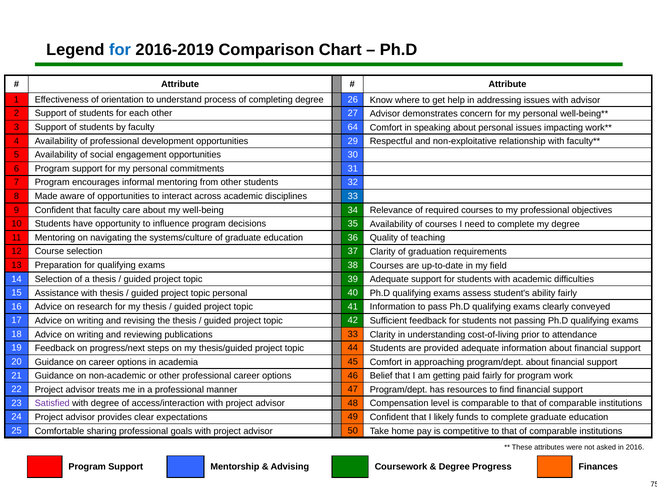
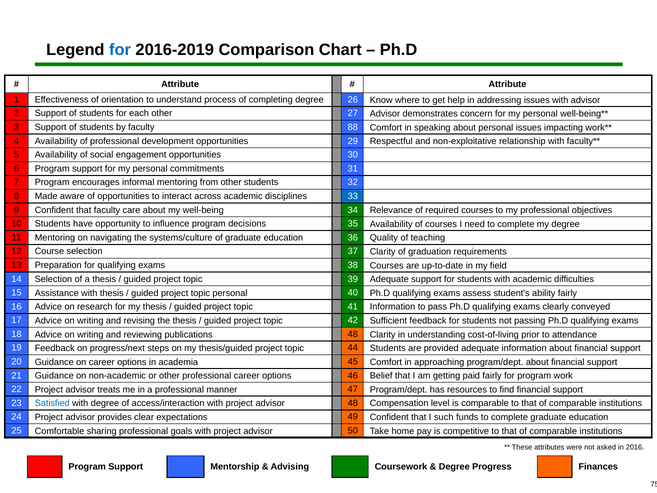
64: 64 -> 88 (353, 127)
publications 33: 33 -> 48 (353, 334)
Satisfied colour: purple -> blue (52, 403)
likely: likely -> such (444, 417)
